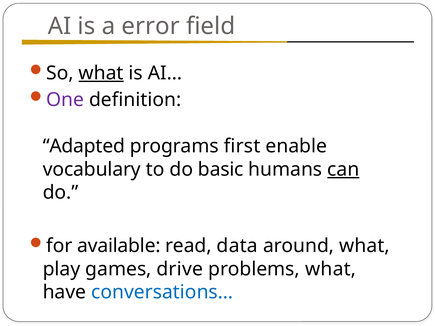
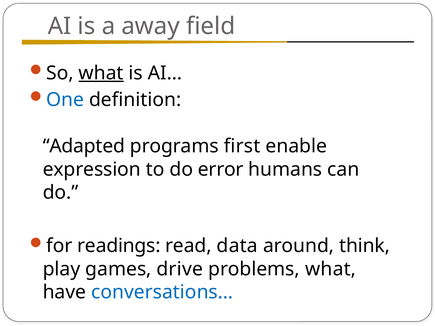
error: error -> away (151, 26)
One colour: purple -> blue (65, 100)
vocabulary: vocabulary -> expression (92, 169)
basic: basic -> error (221, 169)
can underline: present -> none (343, 169)
available: available -> readings (119, 246)
around what: what -> think (365, 246)
